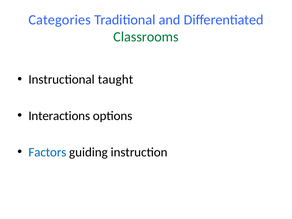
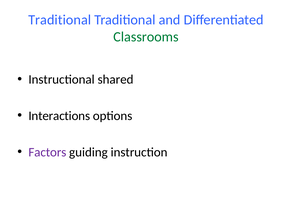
Categories: Categories -> Traditional (60, 20)
taught: taught -> shared (116, 79)
Factors colour: blue -> purple (47, 152)
